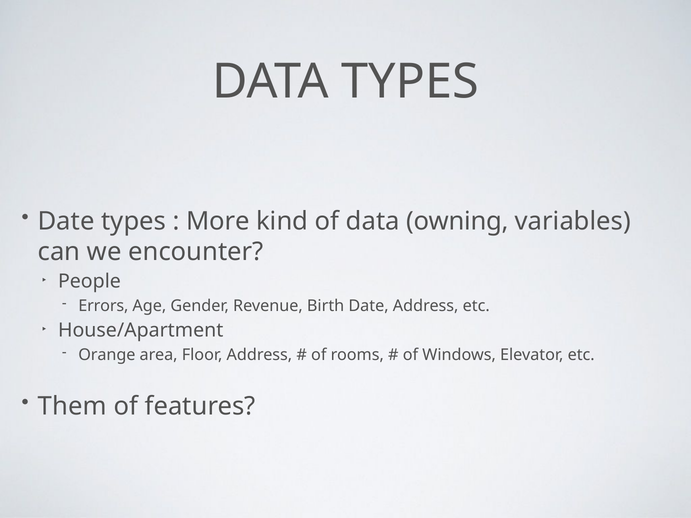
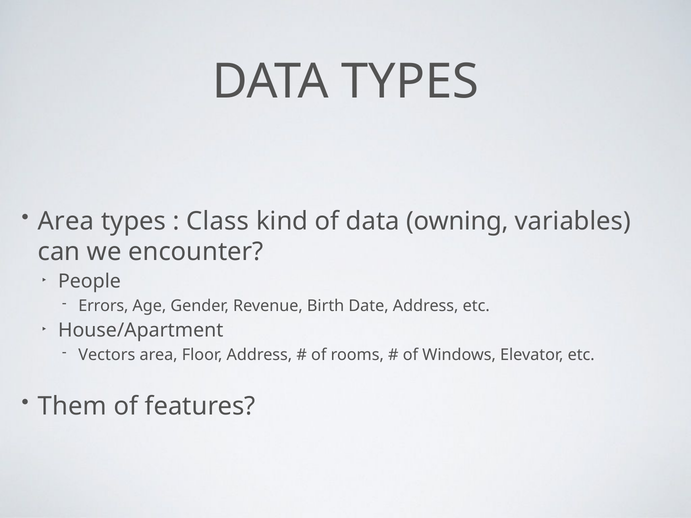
Date: Date -> Area (66, 221)
More: More -> Class (218, 221)
Orange: Orange -> Vectors (107, 355)
